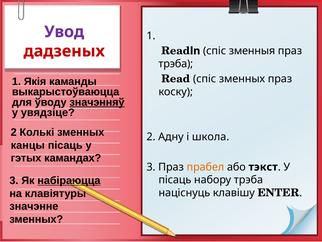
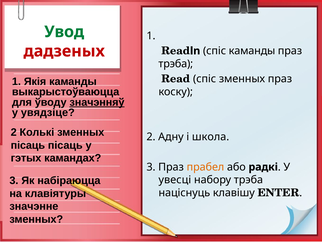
Увод colour: purple -> green (64, 32)
спіс зменныя: зменныя -> каманды (252, 51)
канцы: канцы -> пісаць (28, 145)
тэкст: тэкст -> радкі (263, 167)
набіраюцца underline: present -> none (69, 180)
пісаць: пісаць -> увесці (175, 180)
